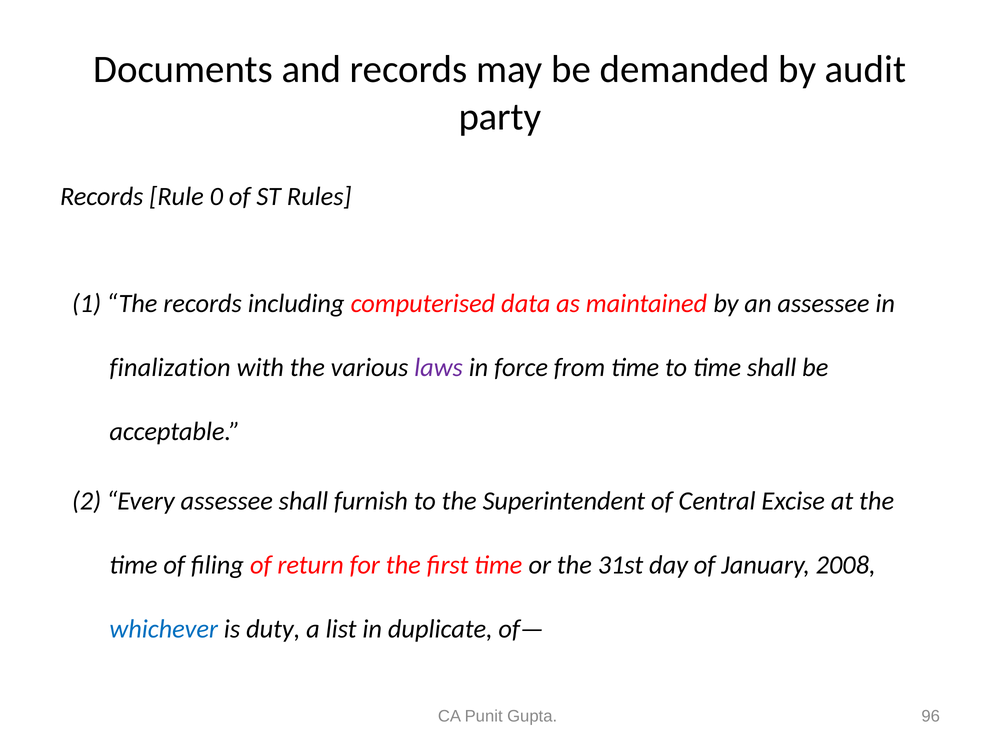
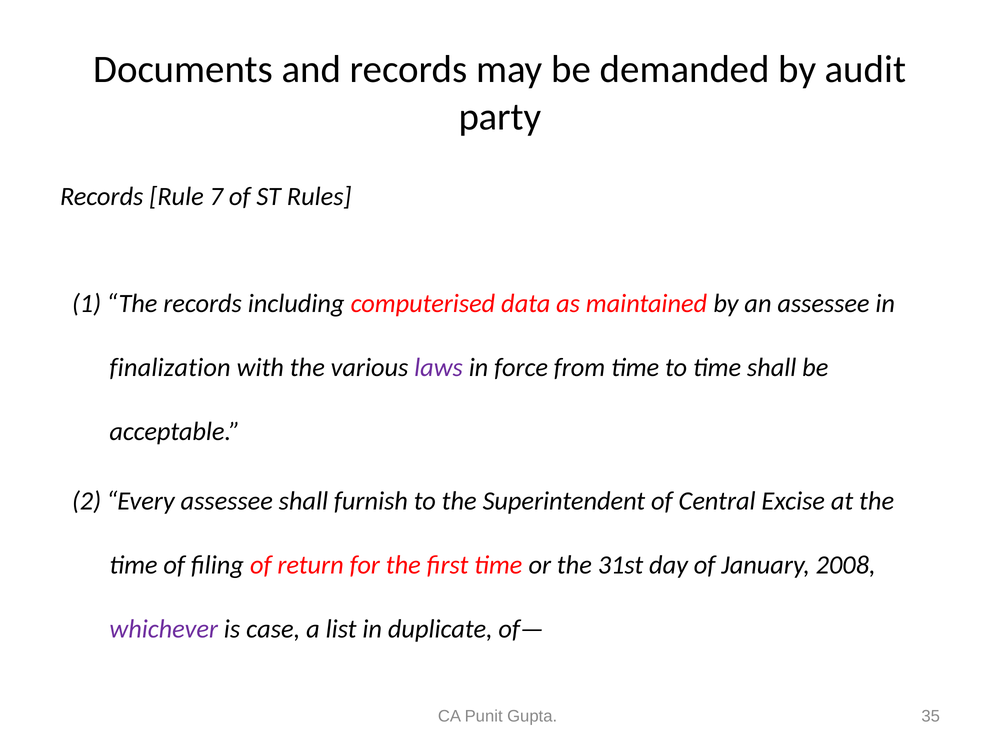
0: 0 -> 7 (216, 196)
whichever colour: blue -> purple (164, 629)
duty: duty -> case (273, 629)
96: 96 -> 35 (931, 716)
